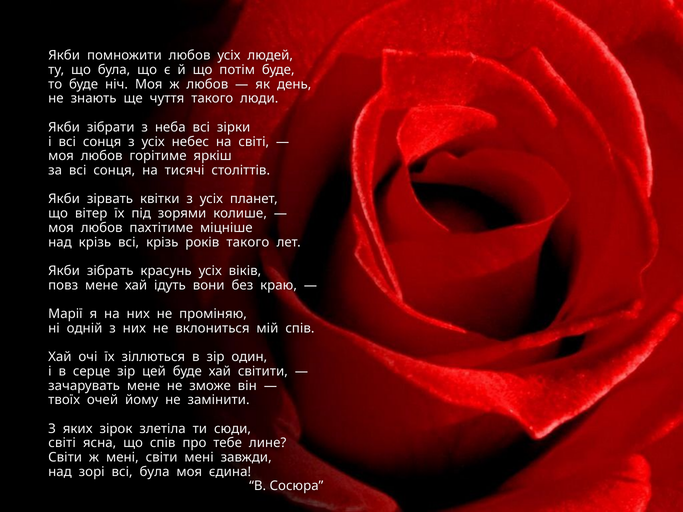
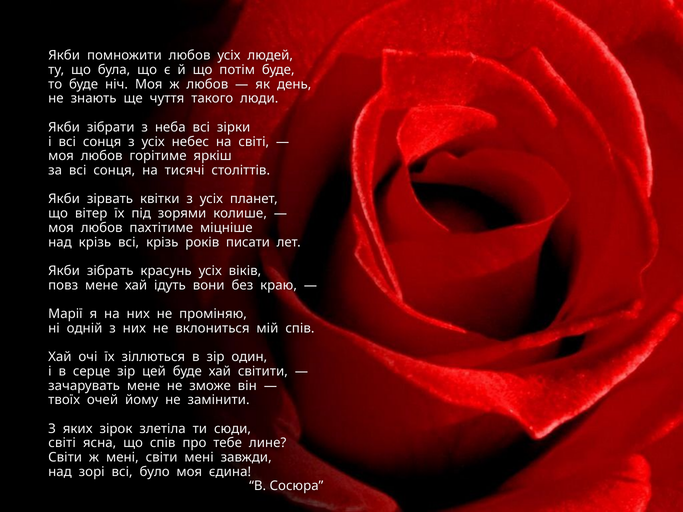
років такого: такого -> писати (248, 242)
всі була: була -> було (155, 472)
